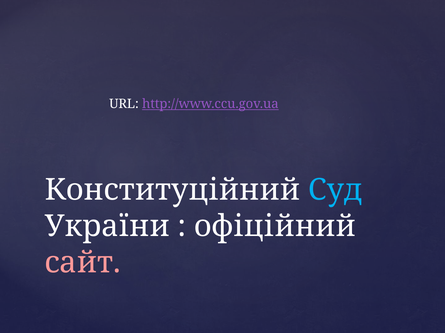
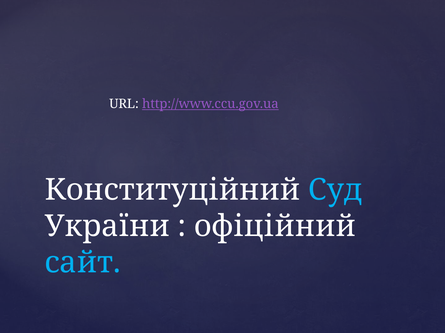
сайт colour: pink -> light blue (83, 263)
